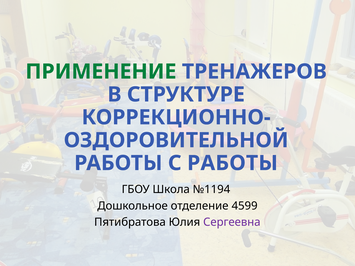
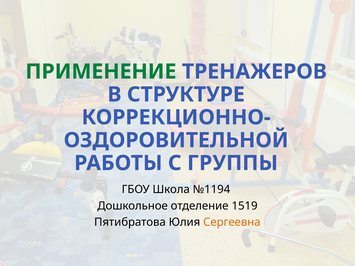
С РАБОТЫ: РАБОТЫ -> ГРУППЫ (233, 163)
4599: 4599 -> 1519 (245, 206)
Сергеевна colour: purple -> orange (232, 222)
